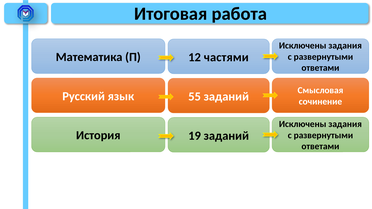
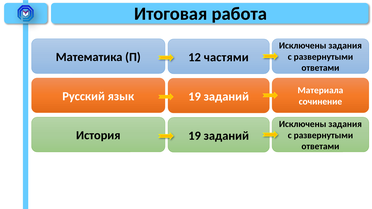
Смысловая: Смысловая -> Материала (320, 91)
язык 55: 55 -> 19 (195, 97)
